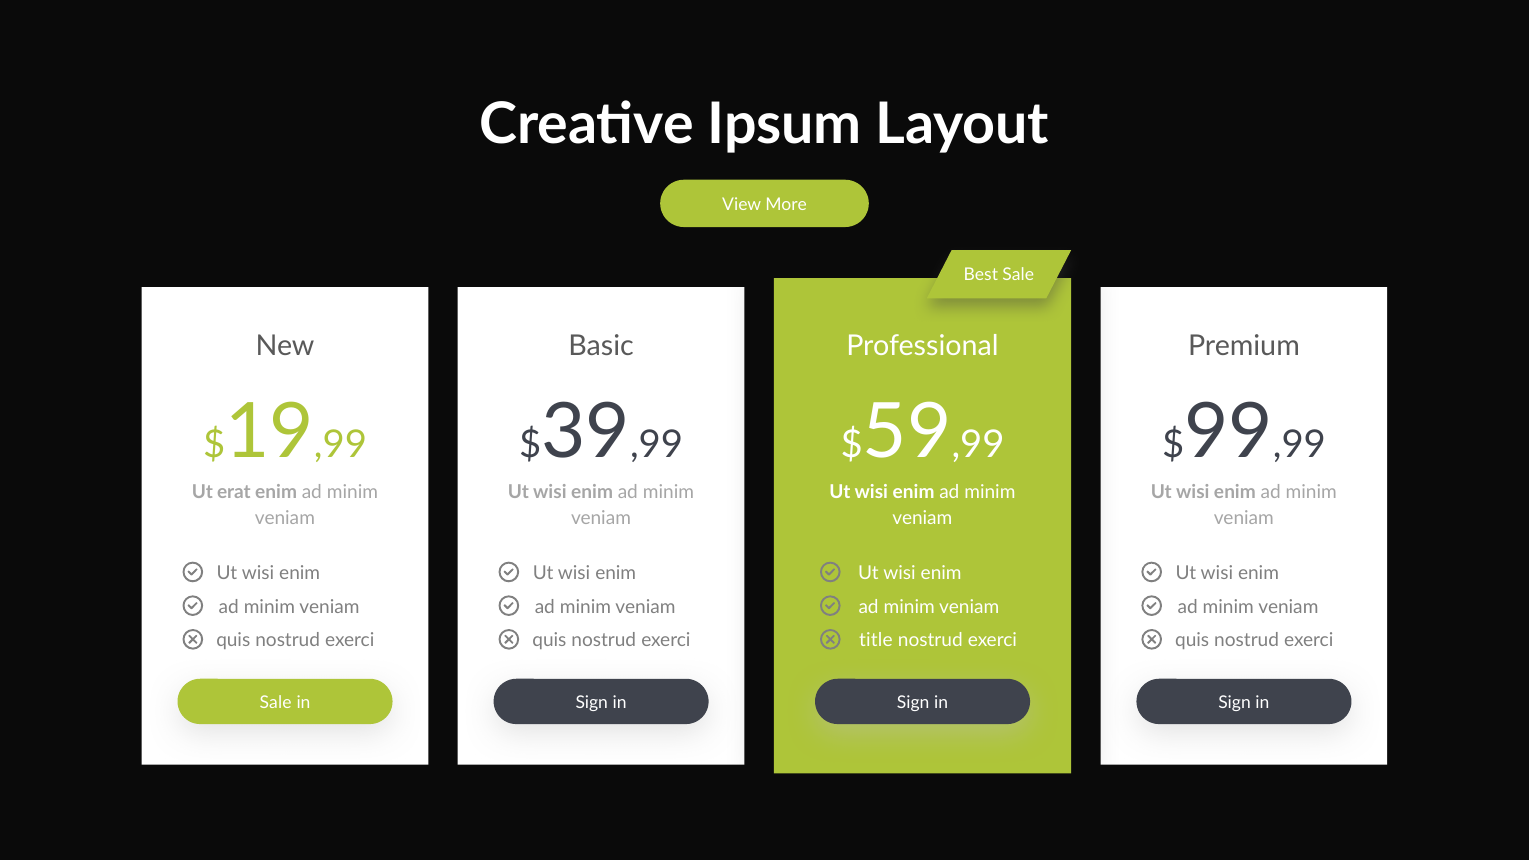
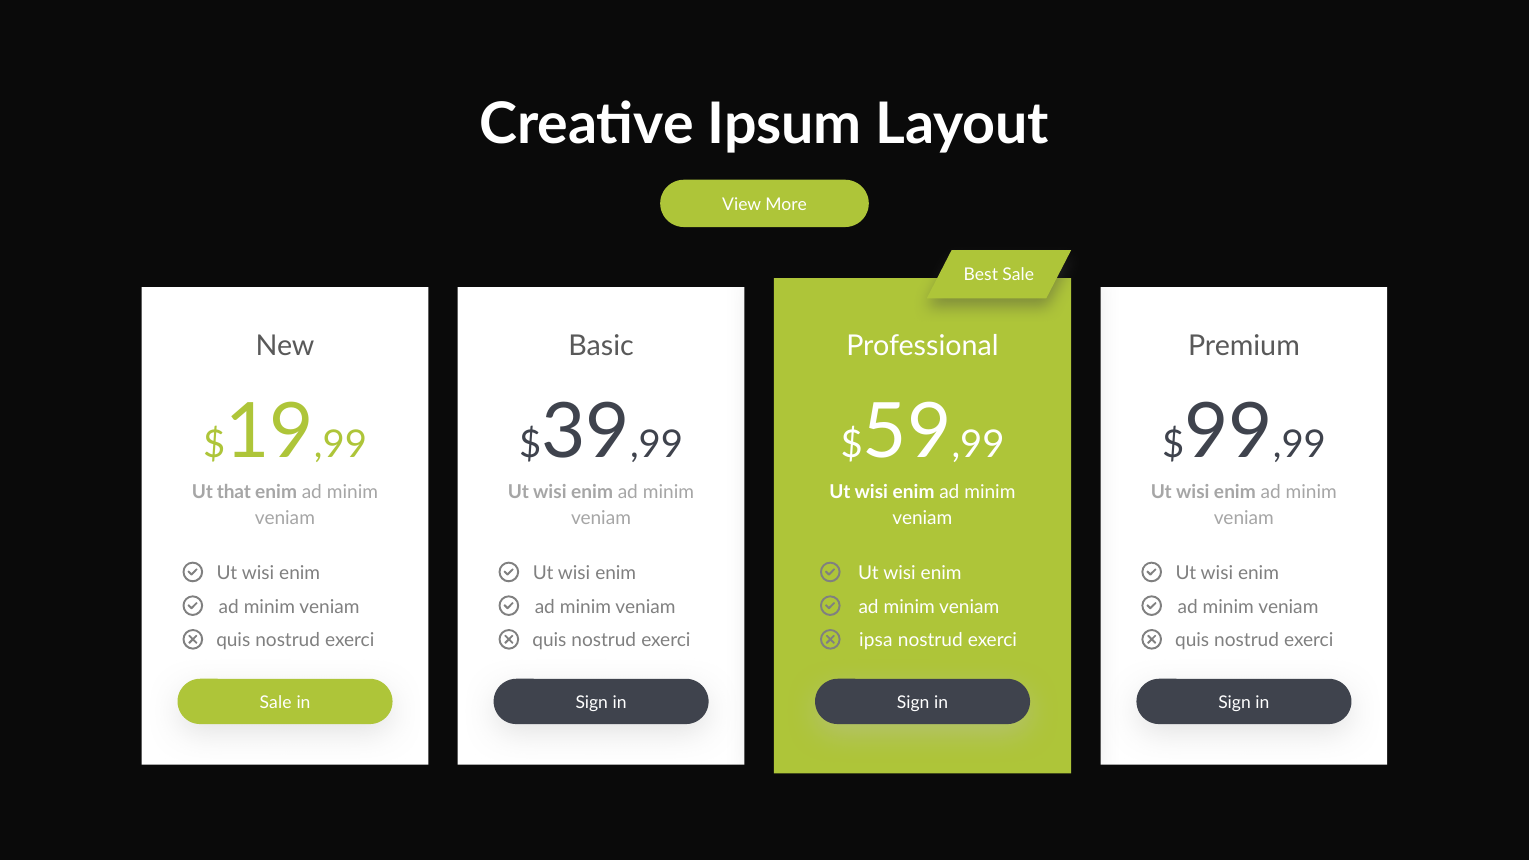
erat: erat -> that (234, 492)
title: title -> ipsa (876, 640)
